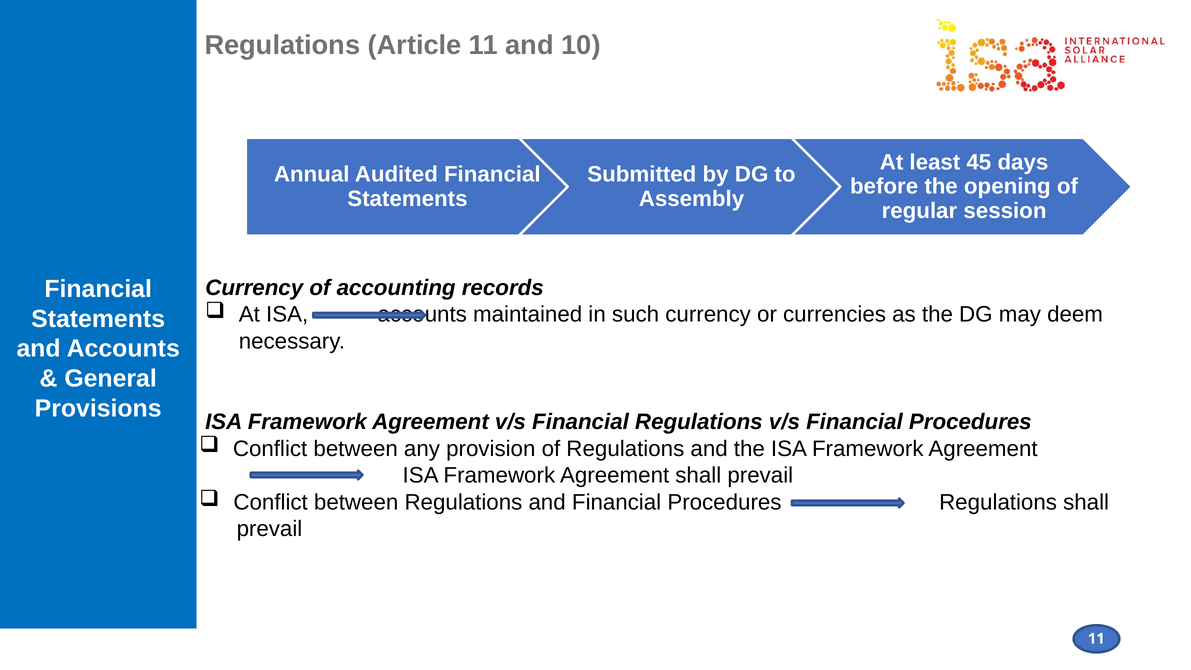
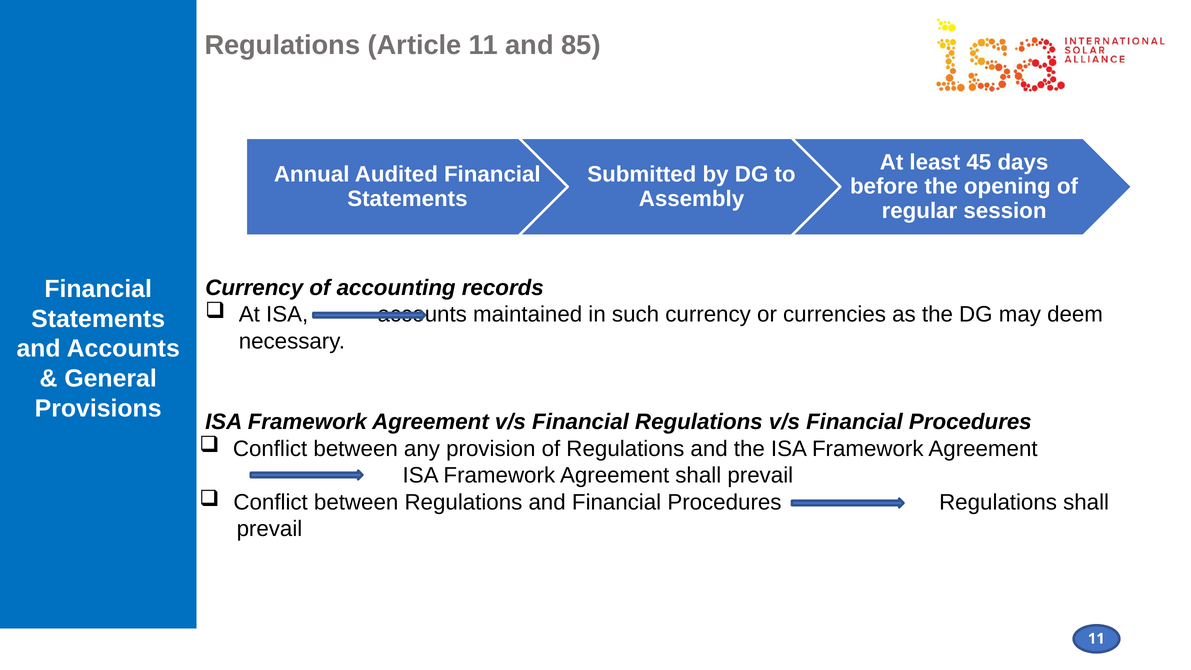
10: 10 -> 85 (581, 45)
